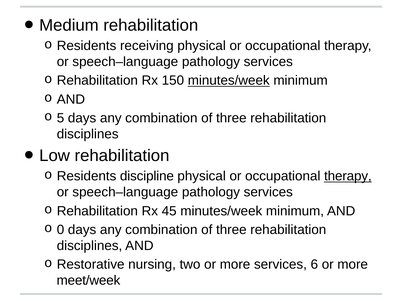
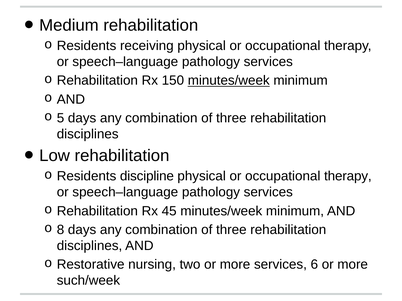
therapy underline: present -> none (348, 176)
0: 0 -> 8 (61, 230)
meet/week: meet/week -> such/week (88, 281)
